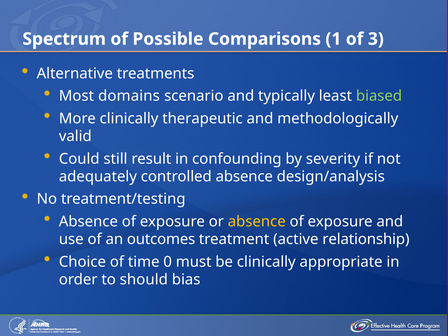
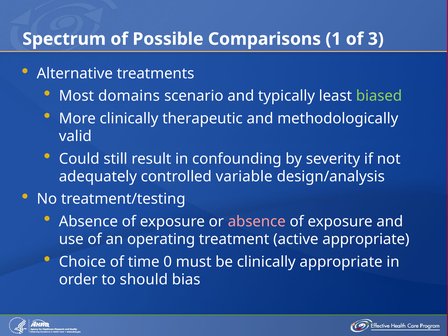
controlled absence: absence -> variable (244, 177)
absence colour: yellow -> pink (257, 221)
outcomes: outcomes -> operating (161, 239)
active relationship: relationship -> appropriate (366, 239)
